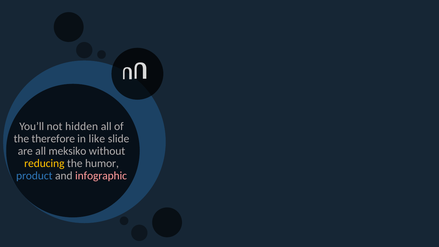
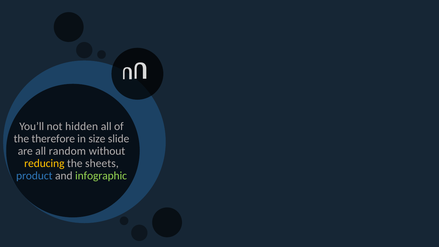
like: like -> size (97, 139)
meksiko: meksiko -> random (67, 151)
humor: humor -> sheets (102, 163)
infographic colour: pink -> light green (101, 176)
